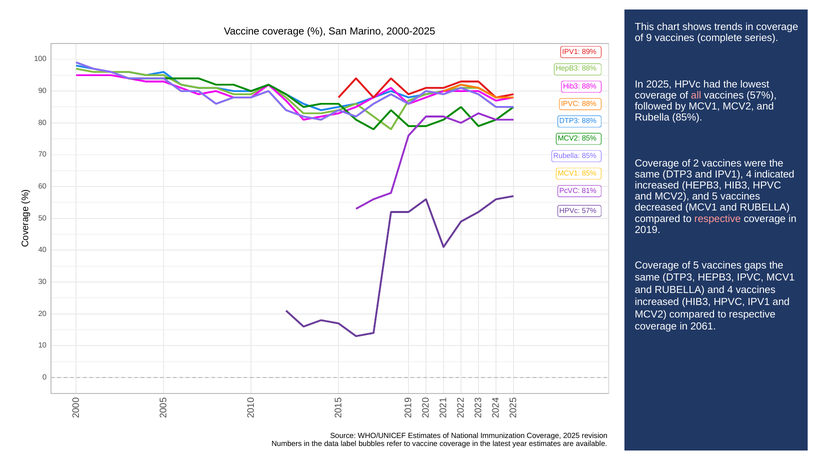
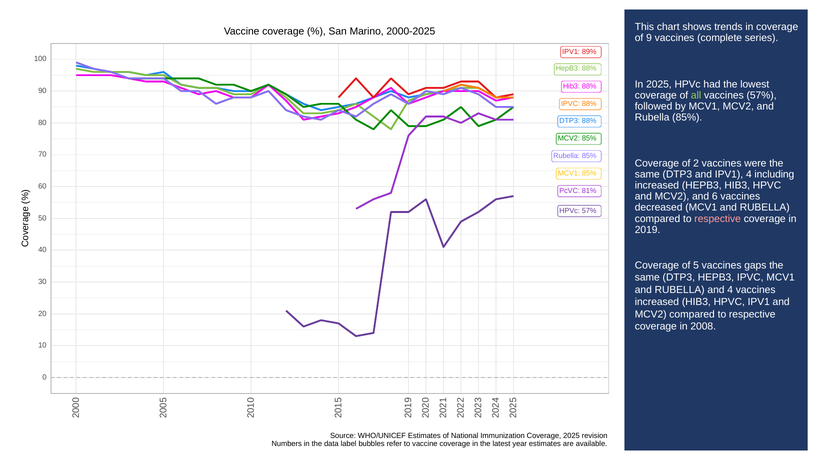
all colour: pink -> light green (696, 95)
indicated: indicated -> including (774, 175)
and 5: 5 -> 6 (715, 197)
2061: 2061 -> 2008 (703, 327)
